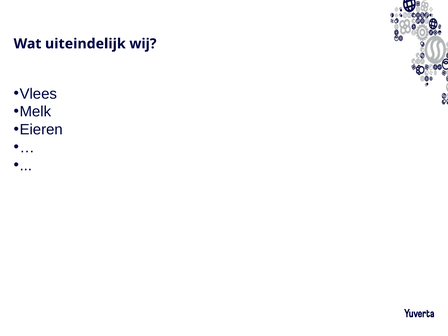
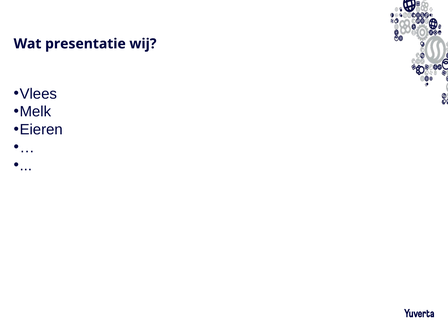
uiteindelijk: uiteindelijk -> presentatie (85, 44)
